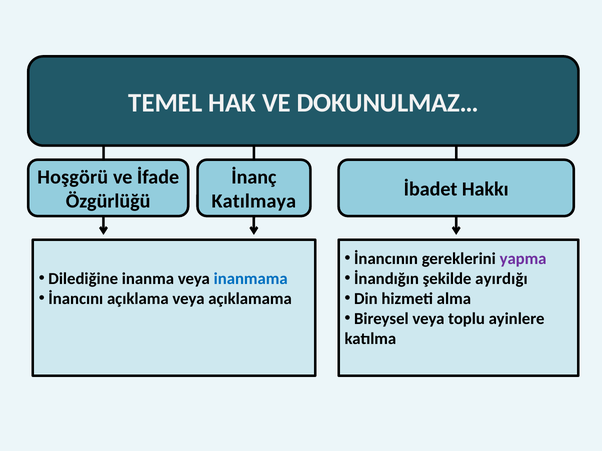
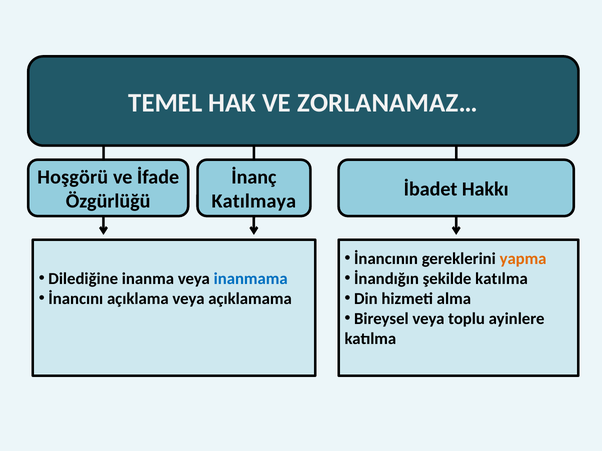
DOKUNULMAZ…: DOKUNULMAZ… -> ZORLANAMAZ… (387, 103)
yapma colour: purple -> orange (523, 259)
şekilde ayırdığı: ayırdığı -> katılma (502, 279)
